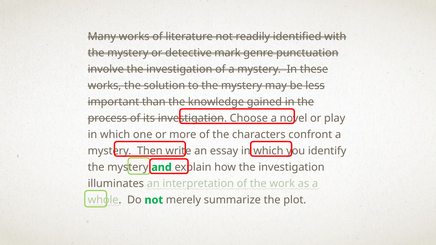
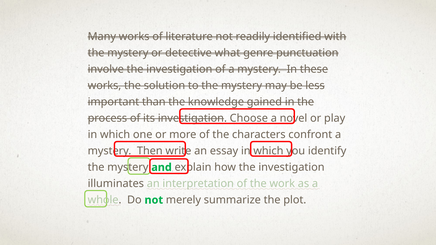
mark: mark -> what (227, 53)
